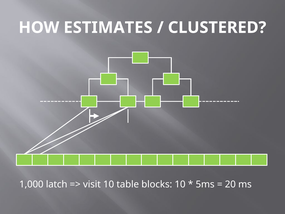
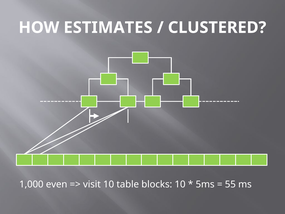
latch: latch -> even (57, 184)
20: 20 -> 55 (230, 184)
